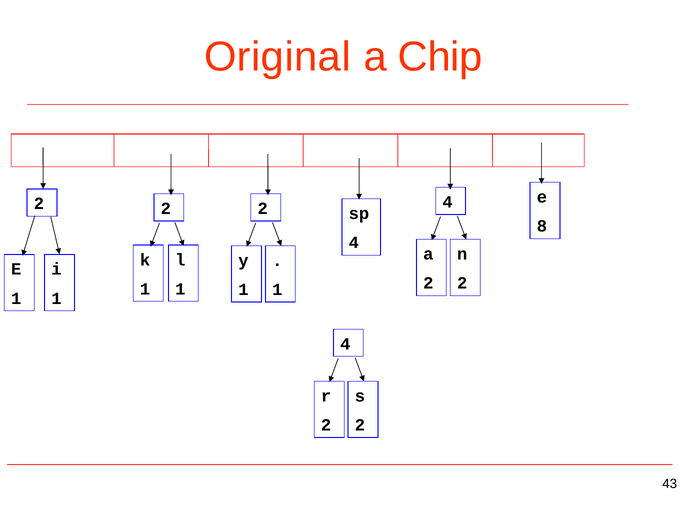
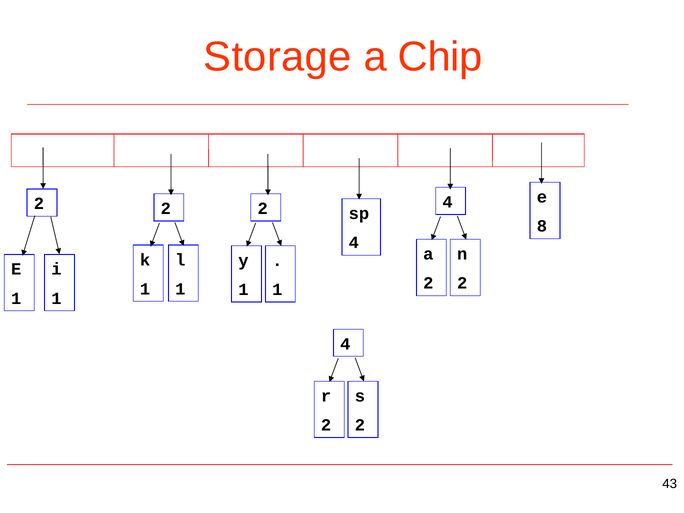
Original: Original -> Storage (278, 57)
